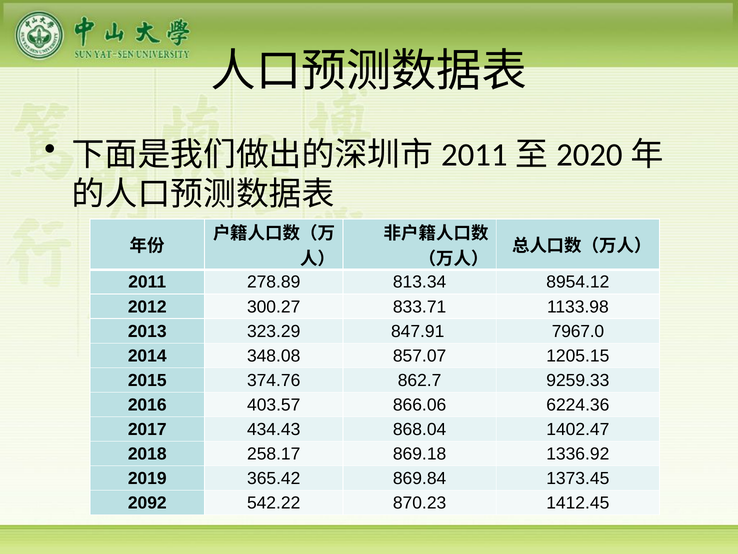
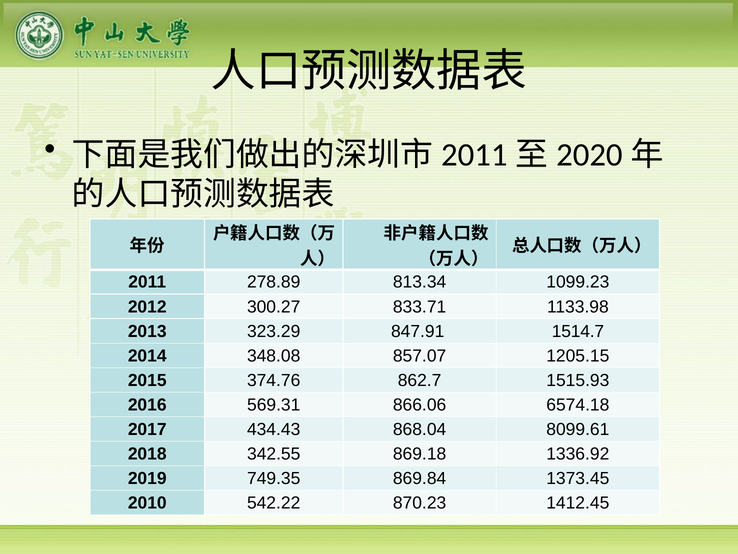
8954.12: 8954.12 -> 1099.23 (578, 282)
7967.0: 7967.0 -> 1514.7 (578, 331)
9259.33: 9259.33 -> 1515.93 (578, 380)
403.57: 403.57 -> 569.31 (274, 404)
6224.36: 6224.36 -> 6574.18 (578, 404)
1402.47: 1402.47 -> 8099.61 (578, 429)
258.17: 258.17 -> 342.55 (274, 453)
365.42: 365.42 -> 749.35 (274, 478)
2092: 2092 -> 2010 (147, 502)
